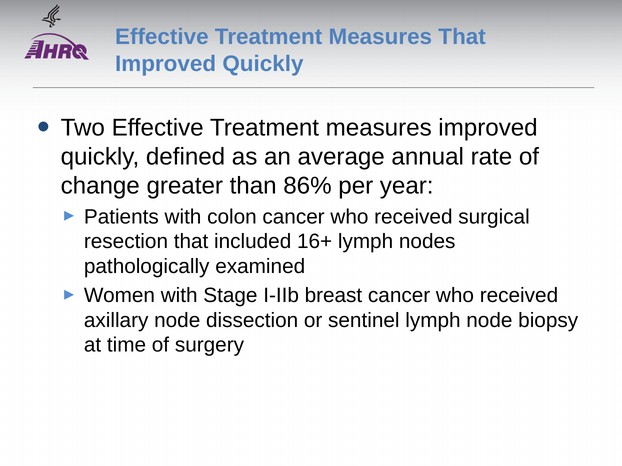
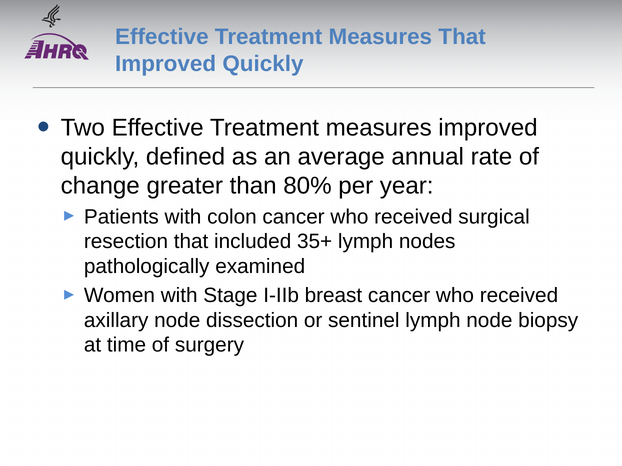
86%: 86% -> 80% (307, 186)
16+: 16+ -> 35+ (315, 242)
